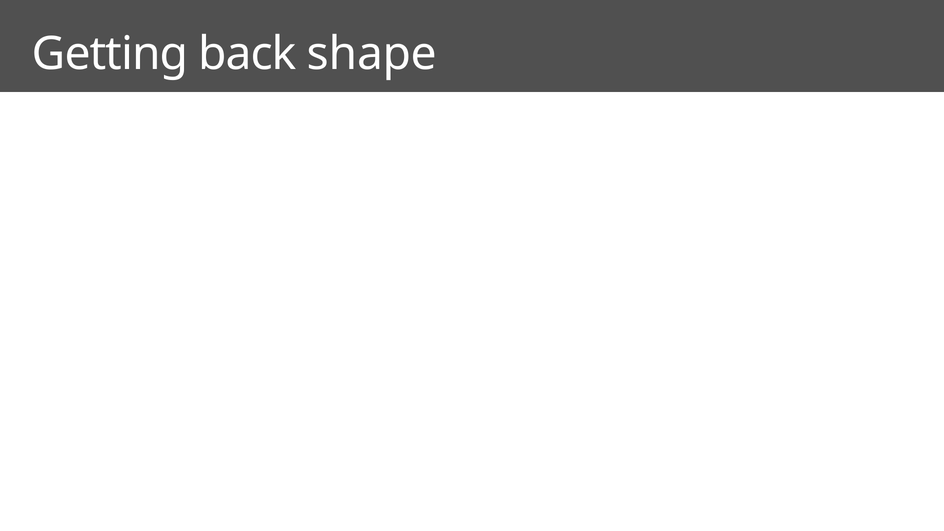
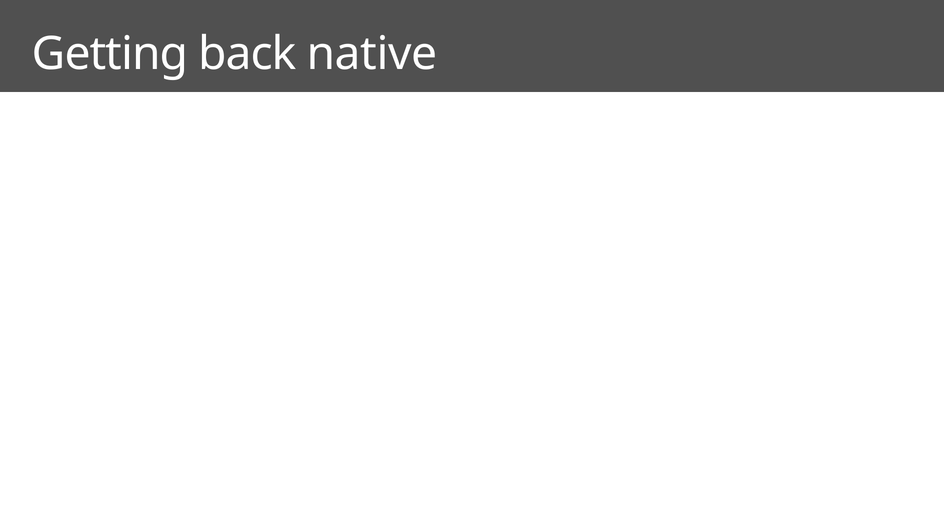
shape: shape -> native (372, 54)
